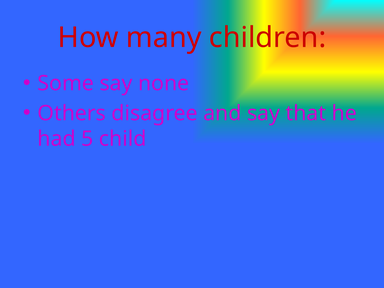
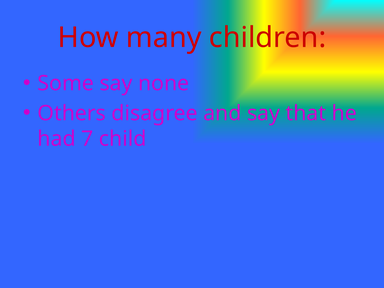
5: 5 -> 7 (87, 139)
